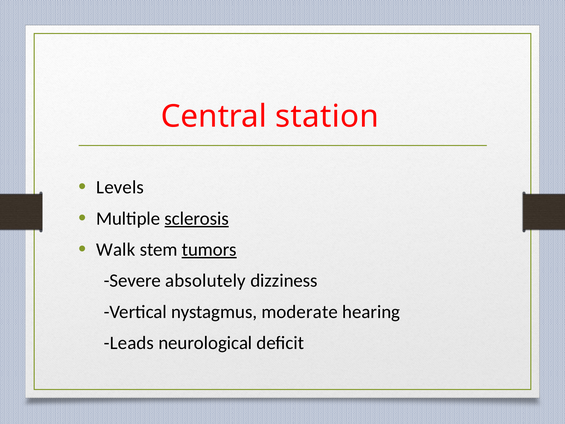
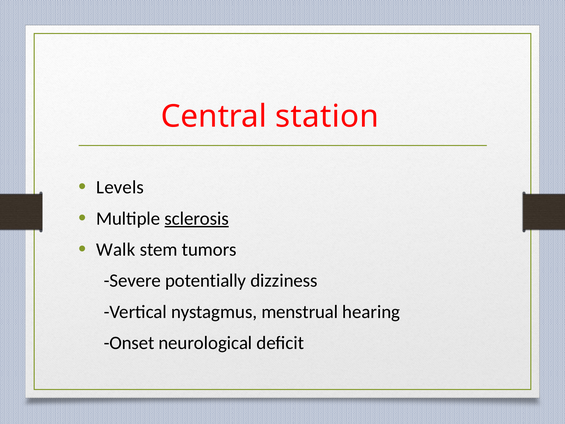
tumors underline: present -> none (209, 249)
absolutely: absolutely -> potentially (206, 281)
moderate: moderate -> menstrual (300, 312)
Leads: Leads -> Onset (129, 343)
